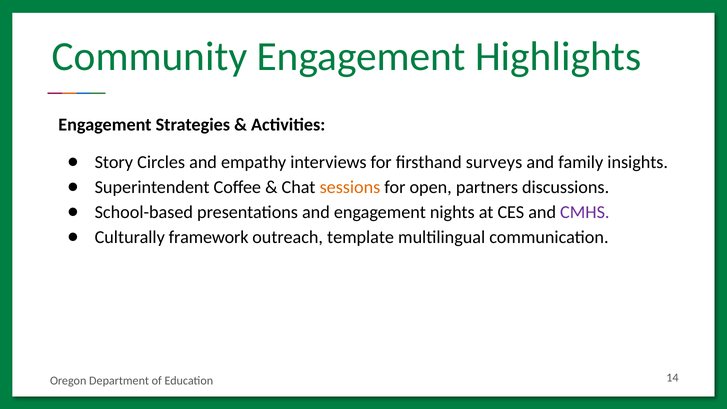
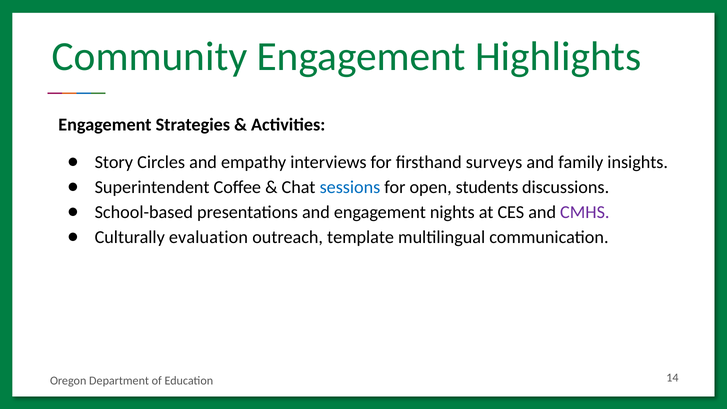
sessions colour: orange -> blue (350, 187)
partners: partners -> students (487, 187)
framework: framework -> evaluation (208, 237)
